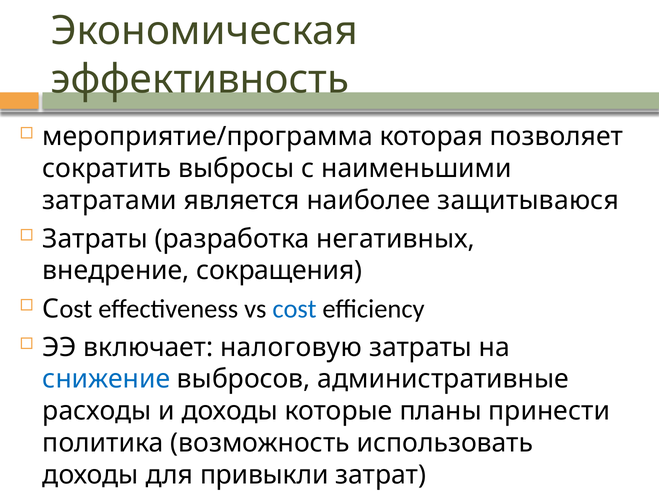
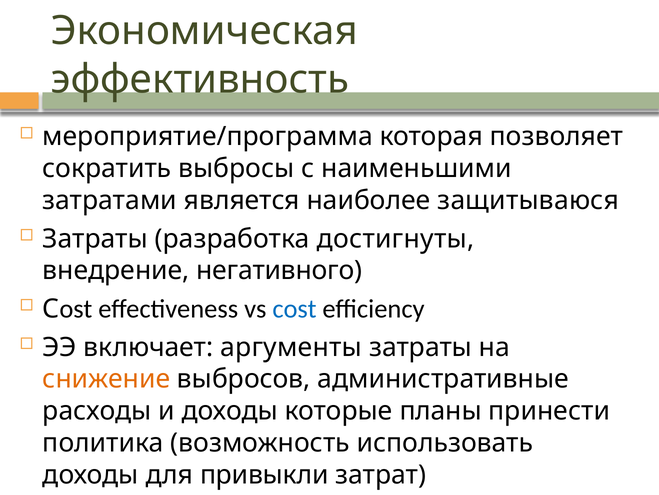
негативных: негативных -> достигнуты (396, 238)
сокращения: сокращения -> негативного (279, 270)
налоговую: налоговую -> аргументы (291, 347)
снижение colour: blue -> orange (106, 379)
